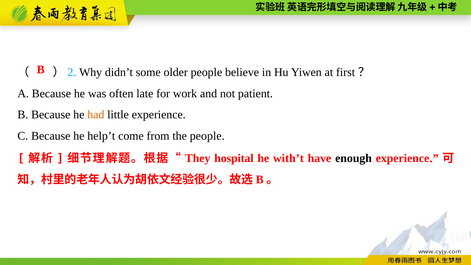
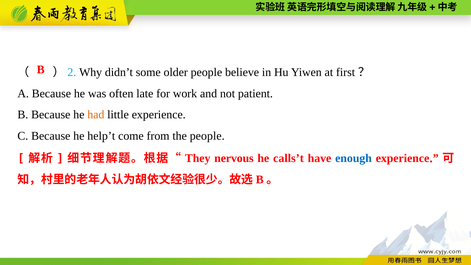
hospital: hospital -> nervous (234, 158)
with’t: with’t -> calls’t (288, 158)
enough colour: black -> blue (354, 158)
